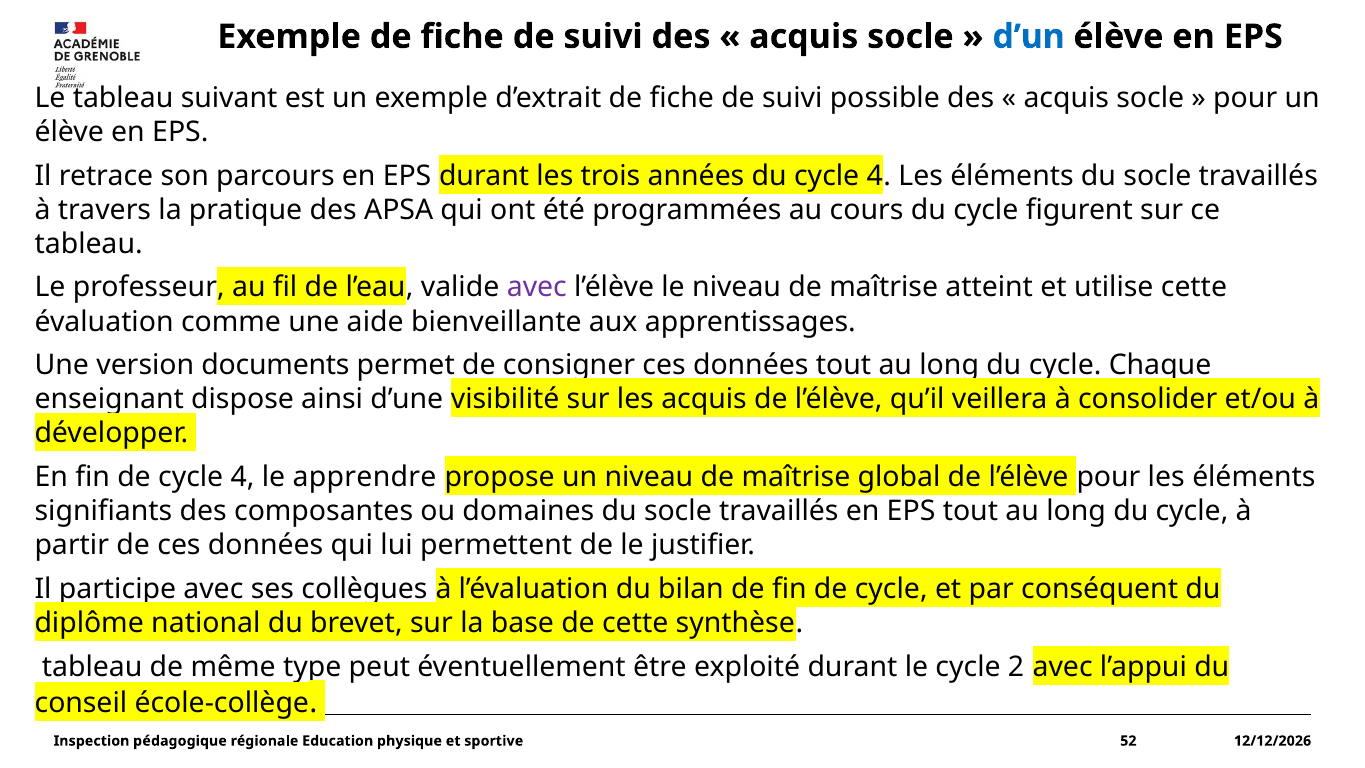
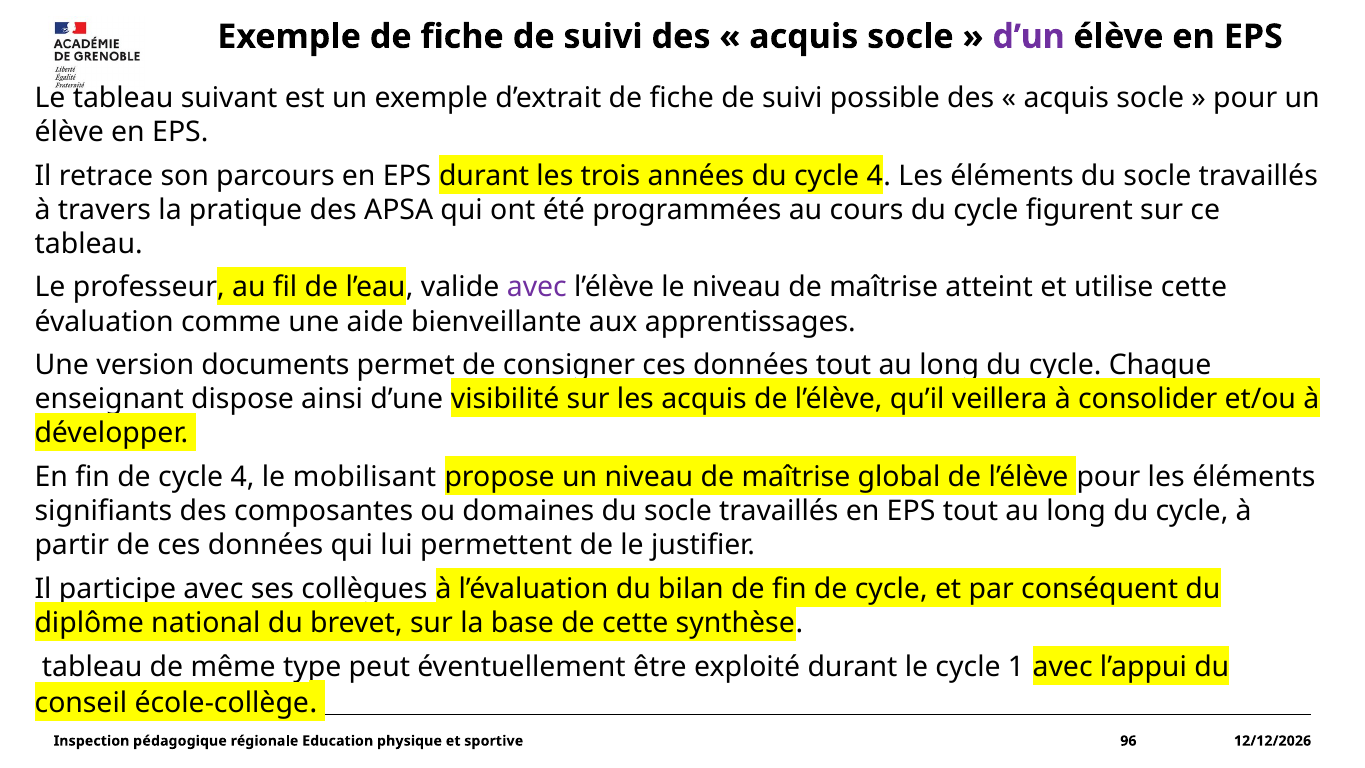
d’un colour: blue -> purple (1029, 37)
apprendre: apprendre -> mobilisant (365, 477)
2: 2 -> 1 (1016, 667)
52: 52 -> 96 (1128, 741)
